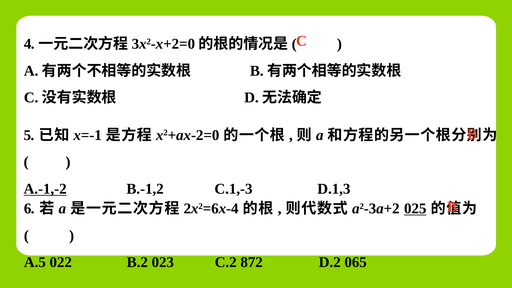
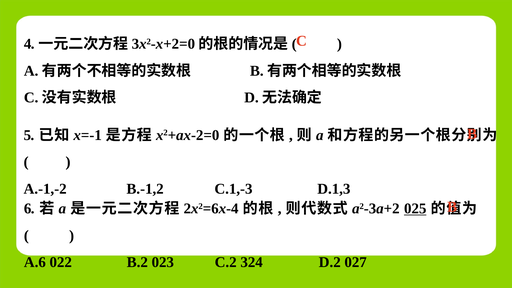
A.-1,-2 underline: present -> none (45, 189)
A.5: A.5 -> A.6 (35, 262)
872: 872 -> 324 (252, 262)
065: 065 -> 027 (356, 262)
